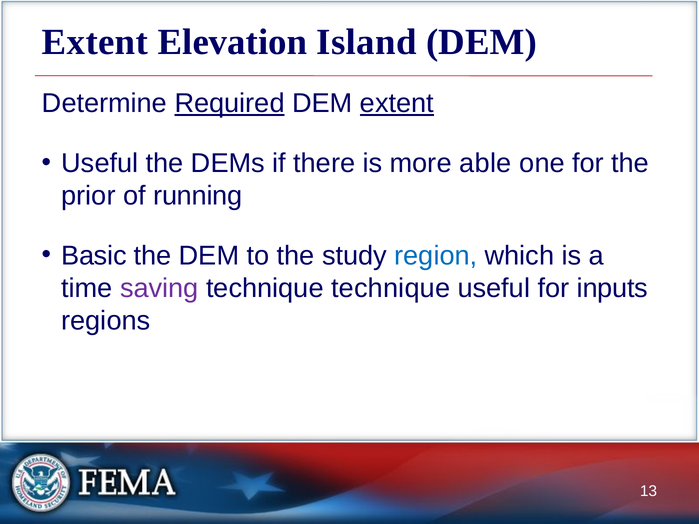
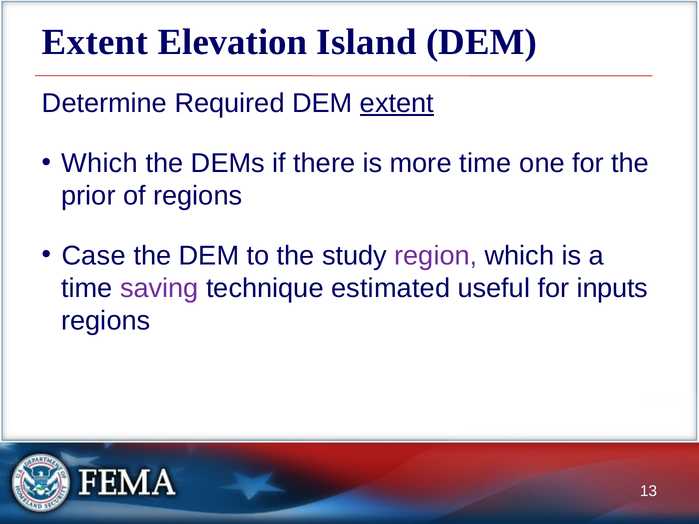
Required underline: present -> none (230, 103)
Useful: Useful -> Which (100, 163)
more able: able -> time (485, 163)
of running: running -> regions (198, 196)
Basic: Basic -> Case (94, 256)
region colour: blue -> purple (436, 256)
technique technique: technique -> estimated (391, 288)
